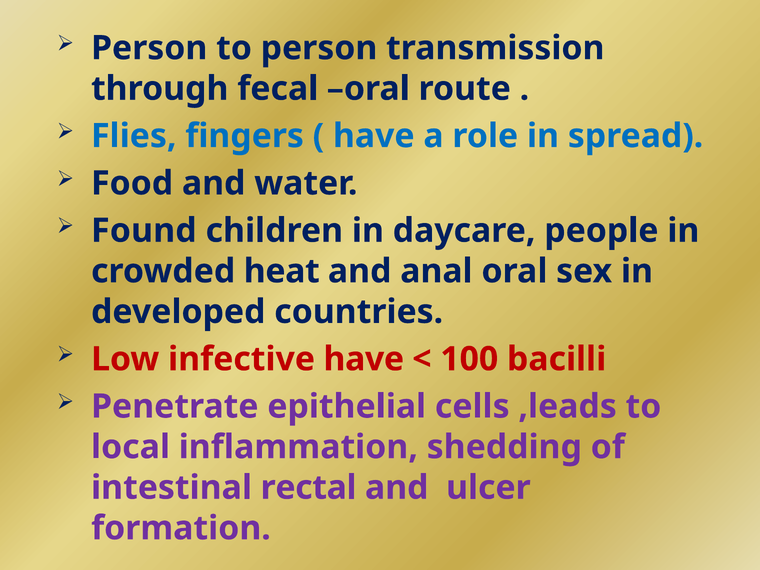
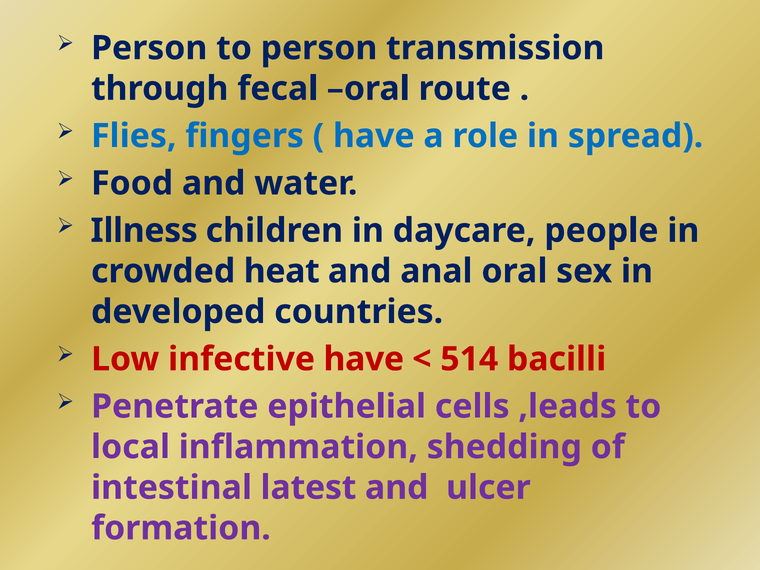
Found: Found -> Illness (144, 231)
100: 100 -> 514 (469, 359)
rectal: rectal -> latest (309, 488)
